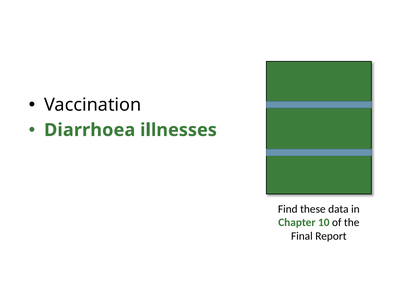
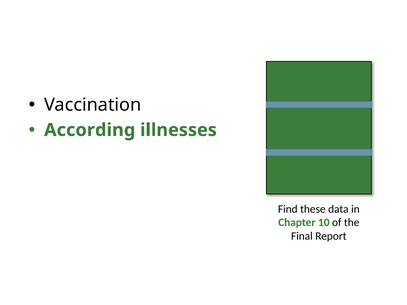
Diarrhoea: Diarrhoea -> According (90, 130)
